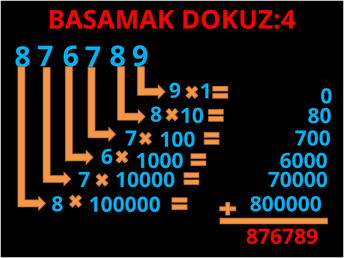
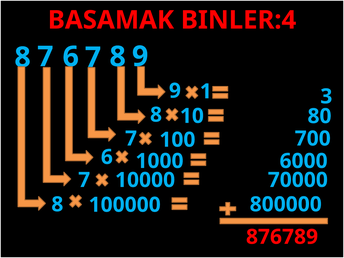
DOKUZ:4: DOKUZ:4 -> BINLER:4 (239, 20)
0: 0 -> 3 (326, 96)
